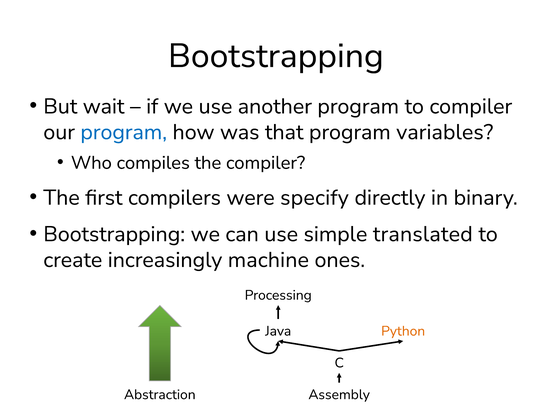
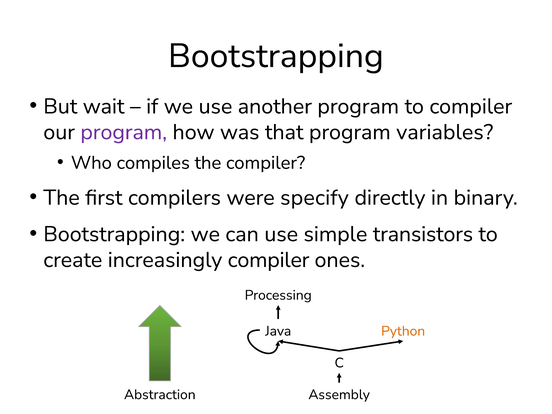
program colour: blue -> purple (124, 132)
translated: translated -> transistors (423, 234)
increasingly machine: machine -> compiler (269, 260)
